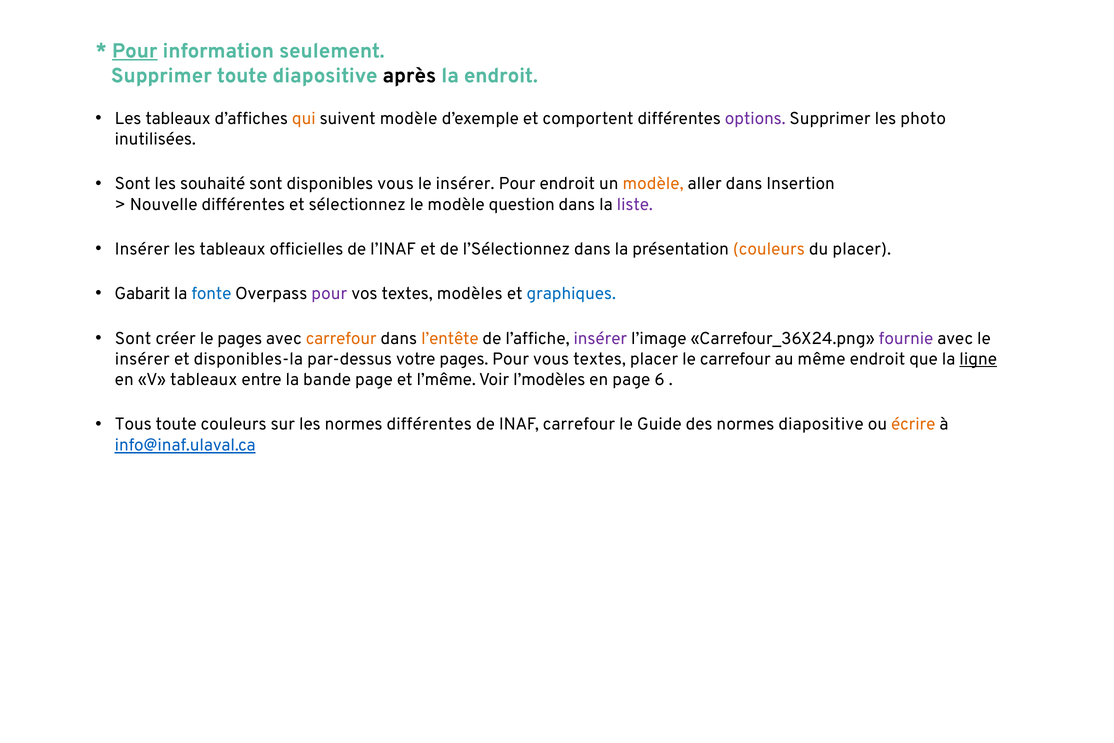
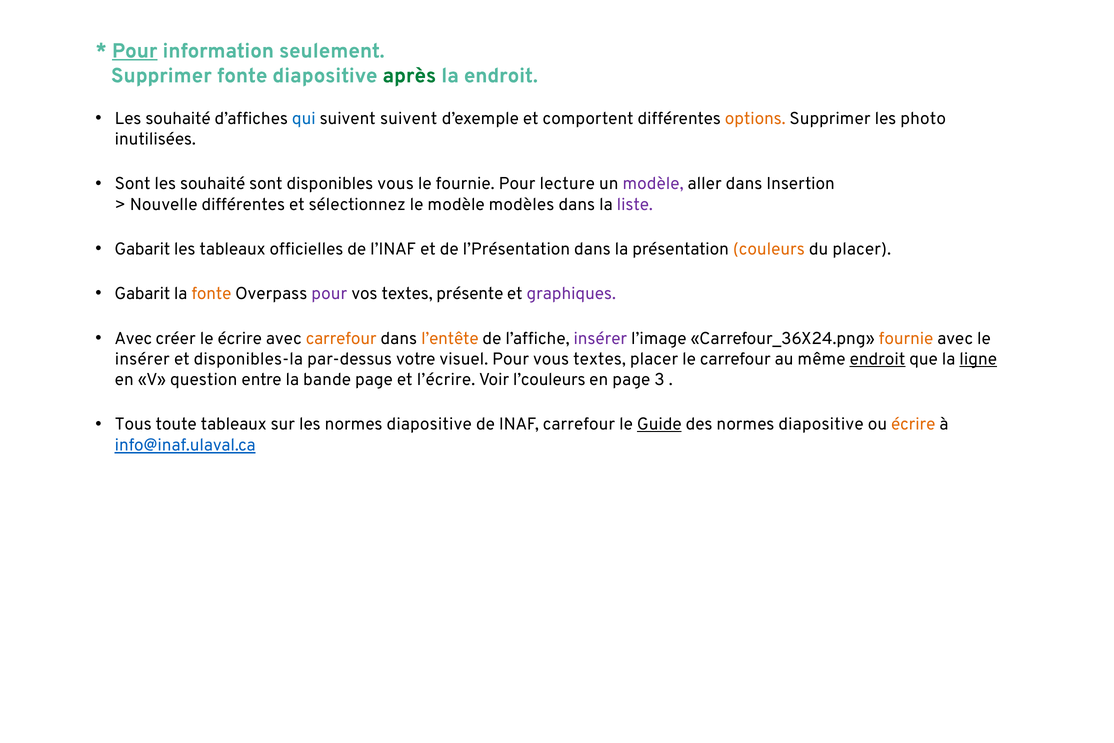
Supprimer toute: toute -> fonte (242, 75)
après colour: black -> green (409, 75)
tableaux: tableaux -> souhaité (178, 118)
qui colour: orange -> blue (304, 118)
suivent modèle: modèle -> suivent (409, 118)
options colour: purple -> orange (755, 118)
insérer: insérer -> fournie (465, 184)
Pour endroit: endroit -> lecture (567, 184)
modèle colour: orange -> purple (653, 184)
question: question -> modèles (522, 204)
Insérer: Insérer -> Gabarit (142, 249)
l’Sélectionnez: l’Sélectionnez -> l’Présentation (516, 249)
fonte colour: blue -> orange (211, 294)
modèles: modèles -> présente (470, 294)
graphiques colour: blue -> purple (571, 294)
Sont: Sont -> Avec (133, 338)
le pages: pages -> écrire (240, 338)
fournie colour: purple -> orange (906, 338)
votre pages: pages -> visuel (464, 359)
endroit underline: none -> present (877, 359)
V tableaux: tableaux -> question (204, 379)
l’même: l’même -> l’écrire (446, 379)
l’modèles: l’modèles -> l’couleurs (549, 379)
6: 6 -> 3 (660, 379)
toute couleurs: couleurs -> tableaux (234, 424)
les normes différentes: différentes -> diapositive (429, 424)
Guide underline: none -> present (659, 424)
